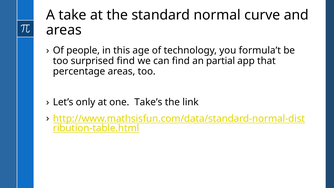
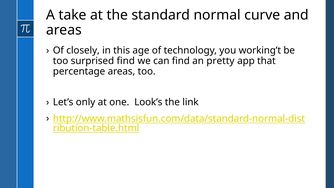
people: people -> closely (83, 50)
formula’t: formula’t -> working’t (260, 50)
partial: partial -> pretty (220, 61)
Take’s: Take’s -> Look’s (148, 102)
